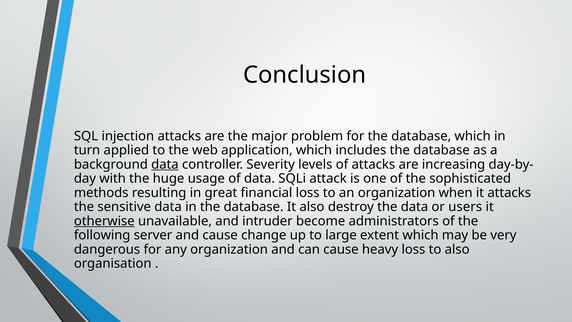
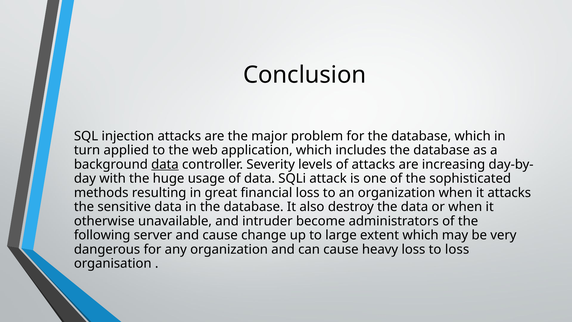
or users: users -> when (465, 207)
otherwise underline: present -> none (104, 221)
to also: also -> loss (457, 249)
